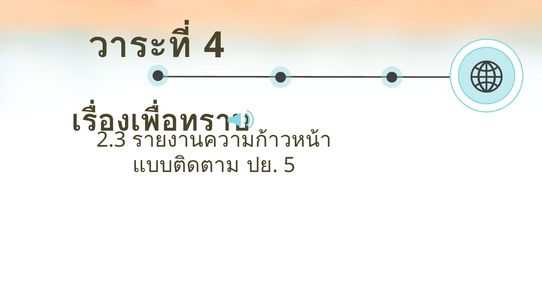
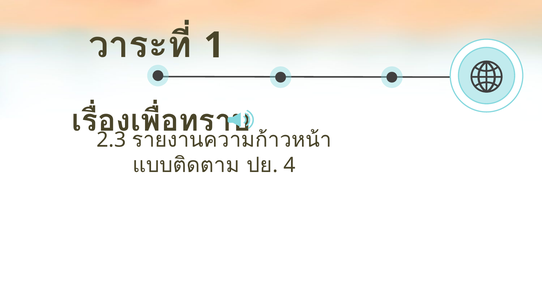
4: 4 -> 1 (214, 45)
5: 5 -> 4 (290, 165)
